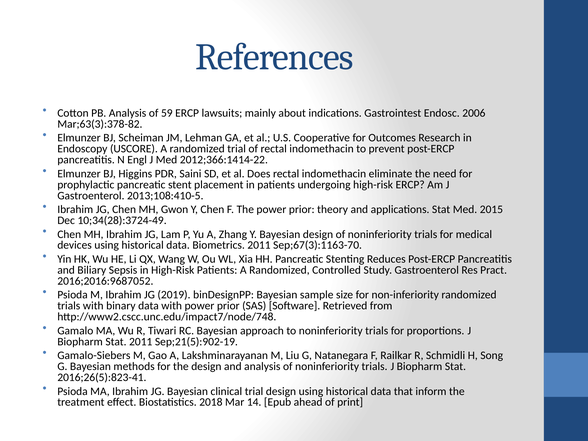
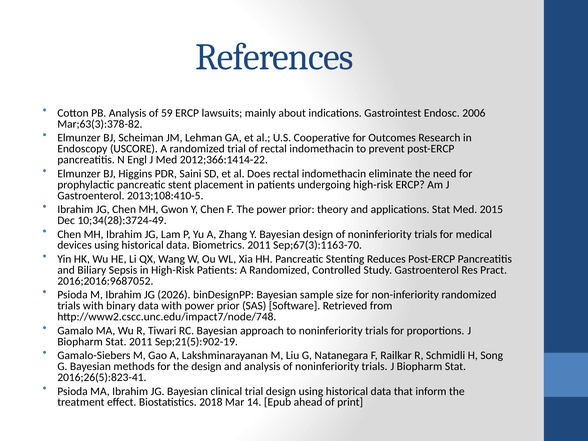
2019: 2019 -> 2026 (174, 295)
